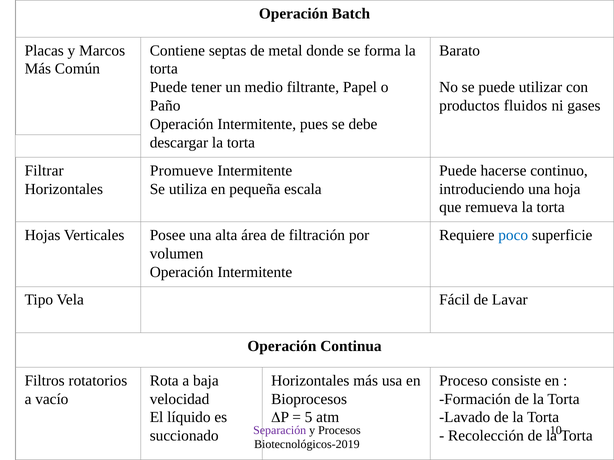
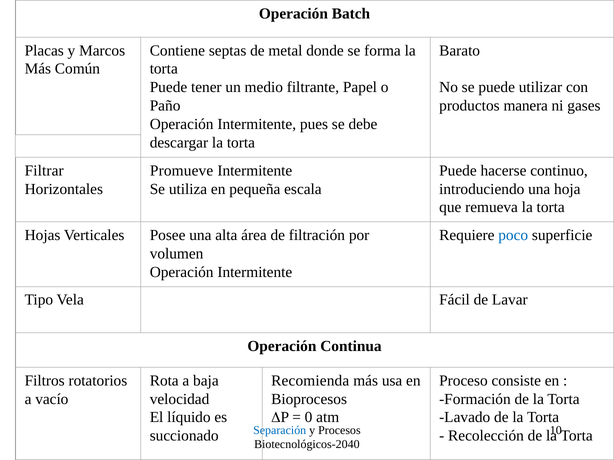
fluidos: fluidos -> manera (526, 106)
Horizontales: Horizontales -> Recomienda (310, 381)
5: 5 -> 0 (309, 418)
Separación colour: purple -> blue (280, 431)
Biotecnológicos-2019: Biotecnológicos-2019 -> Biotecnológicos-2040 (307, 445)
